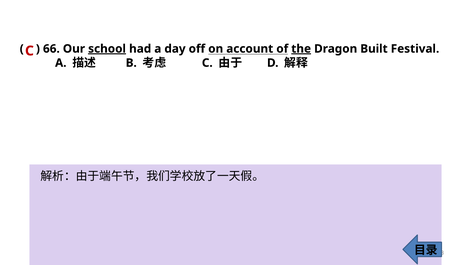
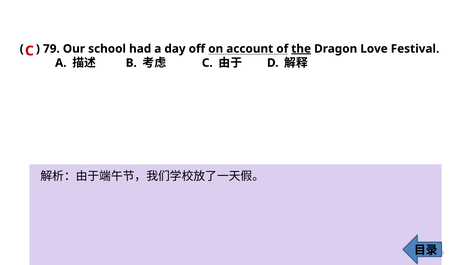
66: 66 -> 79 (51, 49)
school underline: present -> none (107, 49)
Built: Built -> Love (374, 49)
